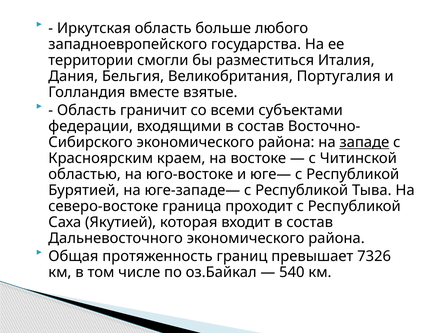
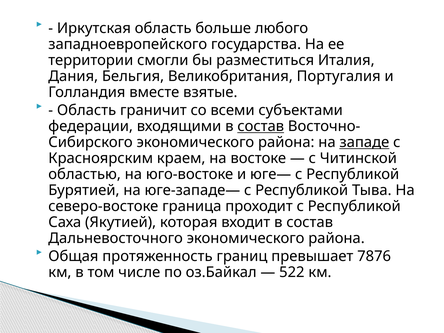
состав underline: none -> present (261, 126)
7326: 7326 -> 7876 (374, 256)
540: 540 -> 522 (292, 272)
